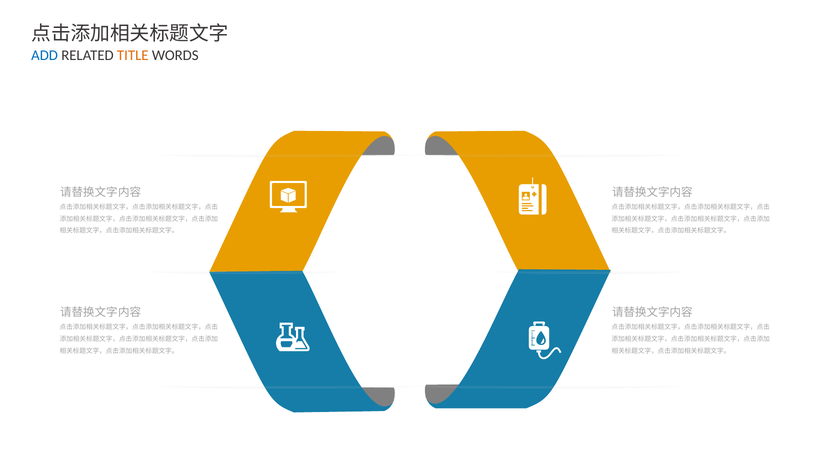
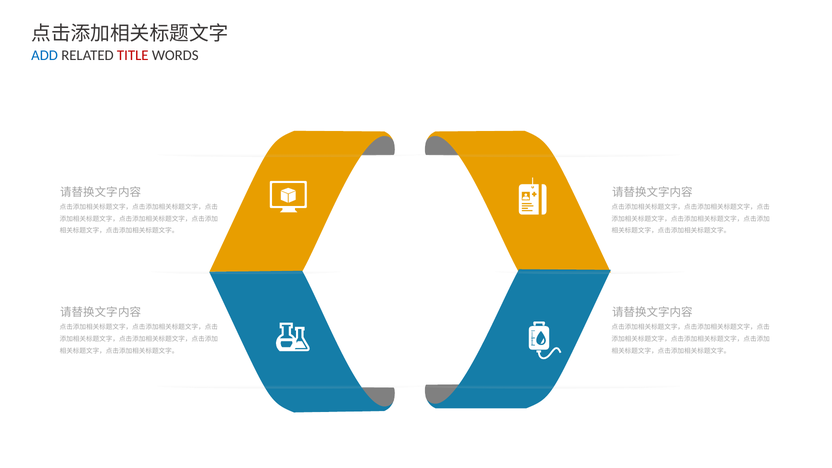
TITLE colour: orange -> red (133, 55)
